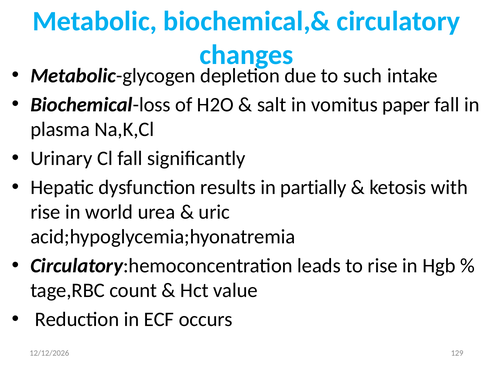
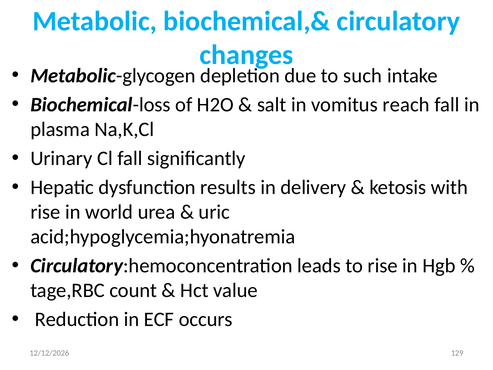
paper: paper -> reach (406, 105)
partially: partially -> delivery (313, 187)
